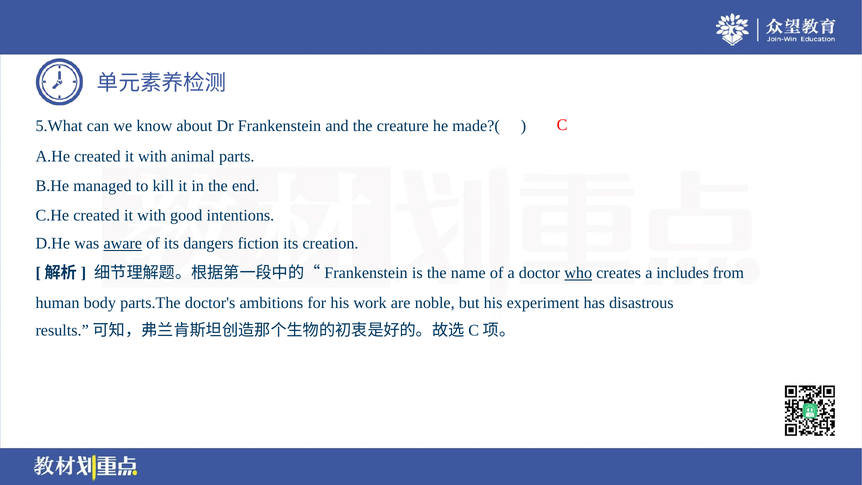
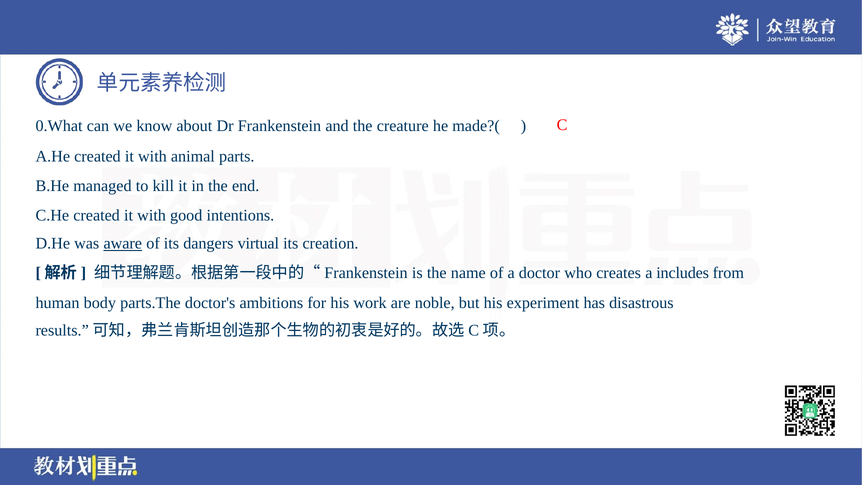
5.What: 5.What -> 0.What (59, 126)
fiction: fiction -> virtual (258, 243)
who underline: present -> none (578, 273)
